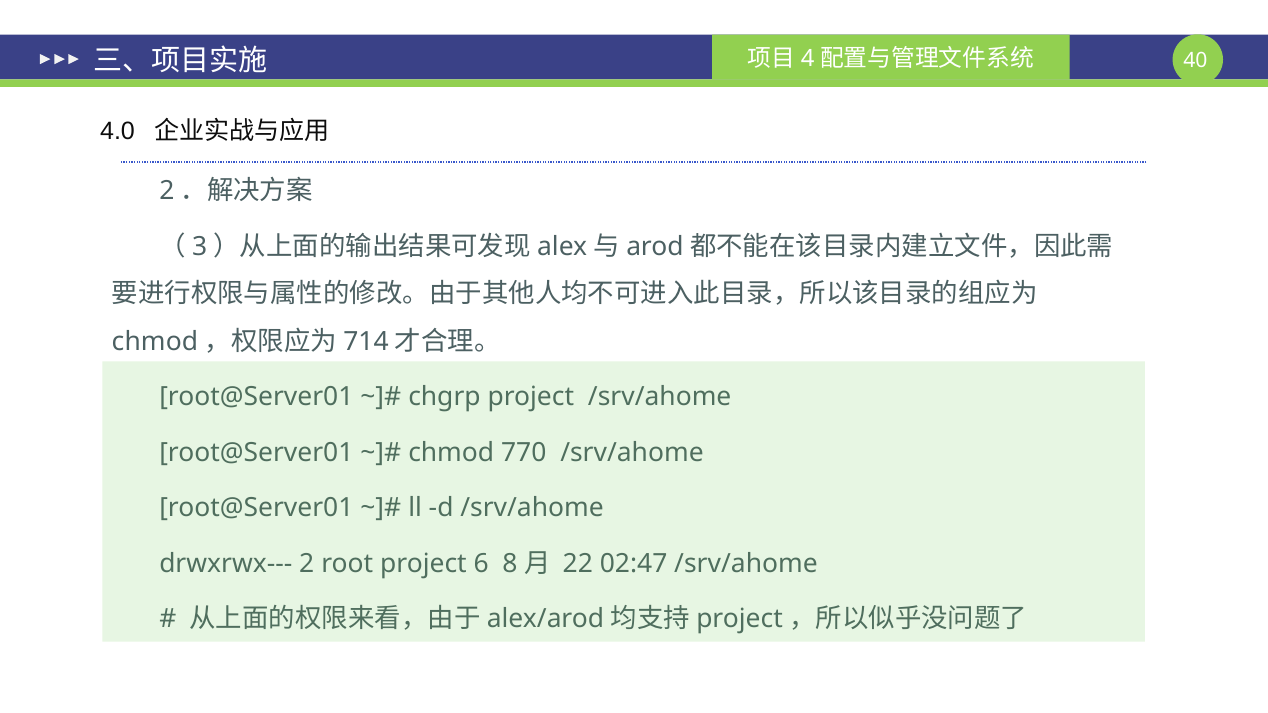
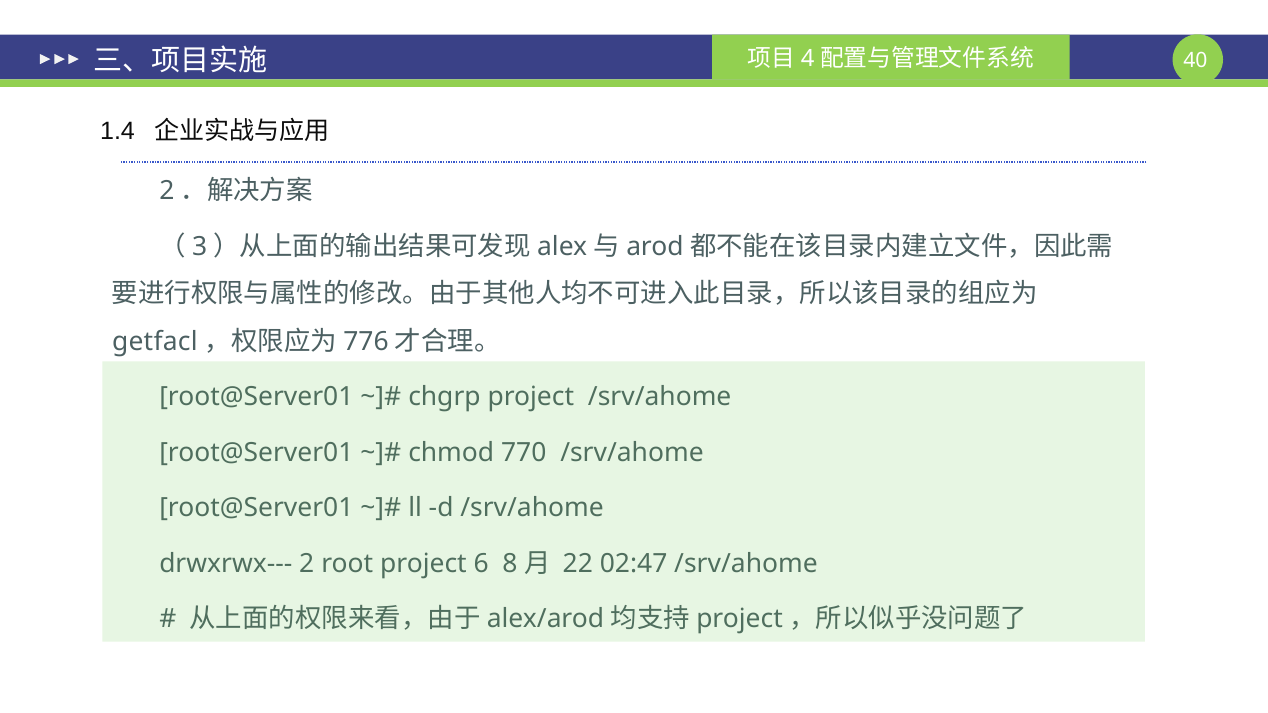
4.0: 4.0 -> 1.4 (118, 131)
chmod: chmod -> getfacl (155, 342)
714: 714 -> 776 (366, 342)
